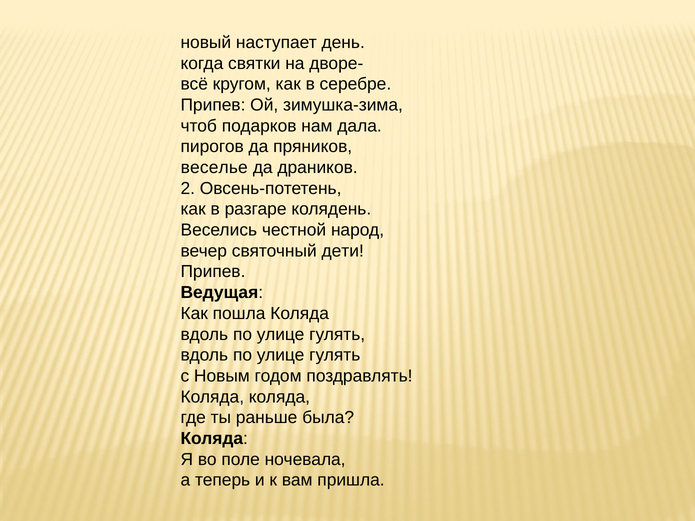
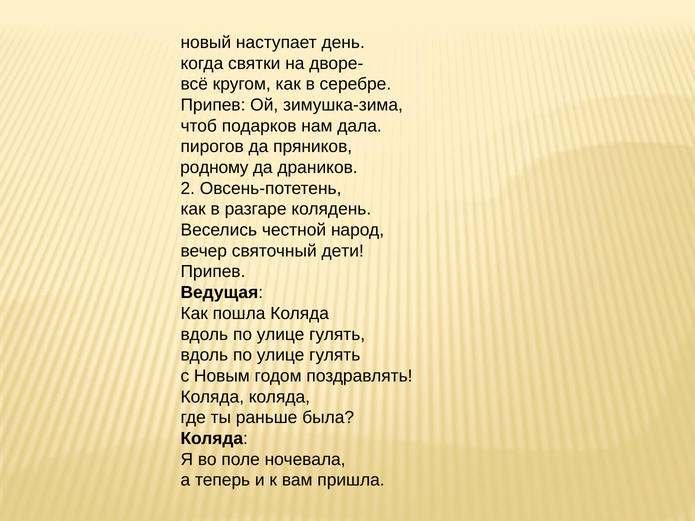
веселье: веселье -> родному (214, 168)
